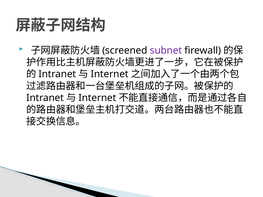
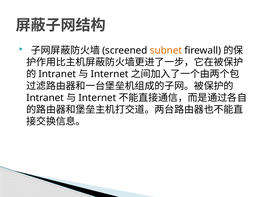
subnet colour: purple -> orange (166, 51)
